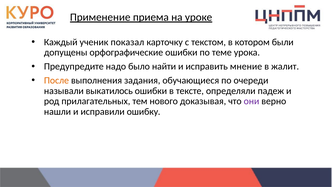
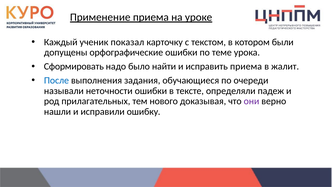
Предупредите: Предупредите -> Сформировать (74, 66)
исправить мнение: мнение -> приема (246, 66)
После colour: orange -> blue (56, 80)
выкатилось: выкатилось -> неточности (109, 91)
